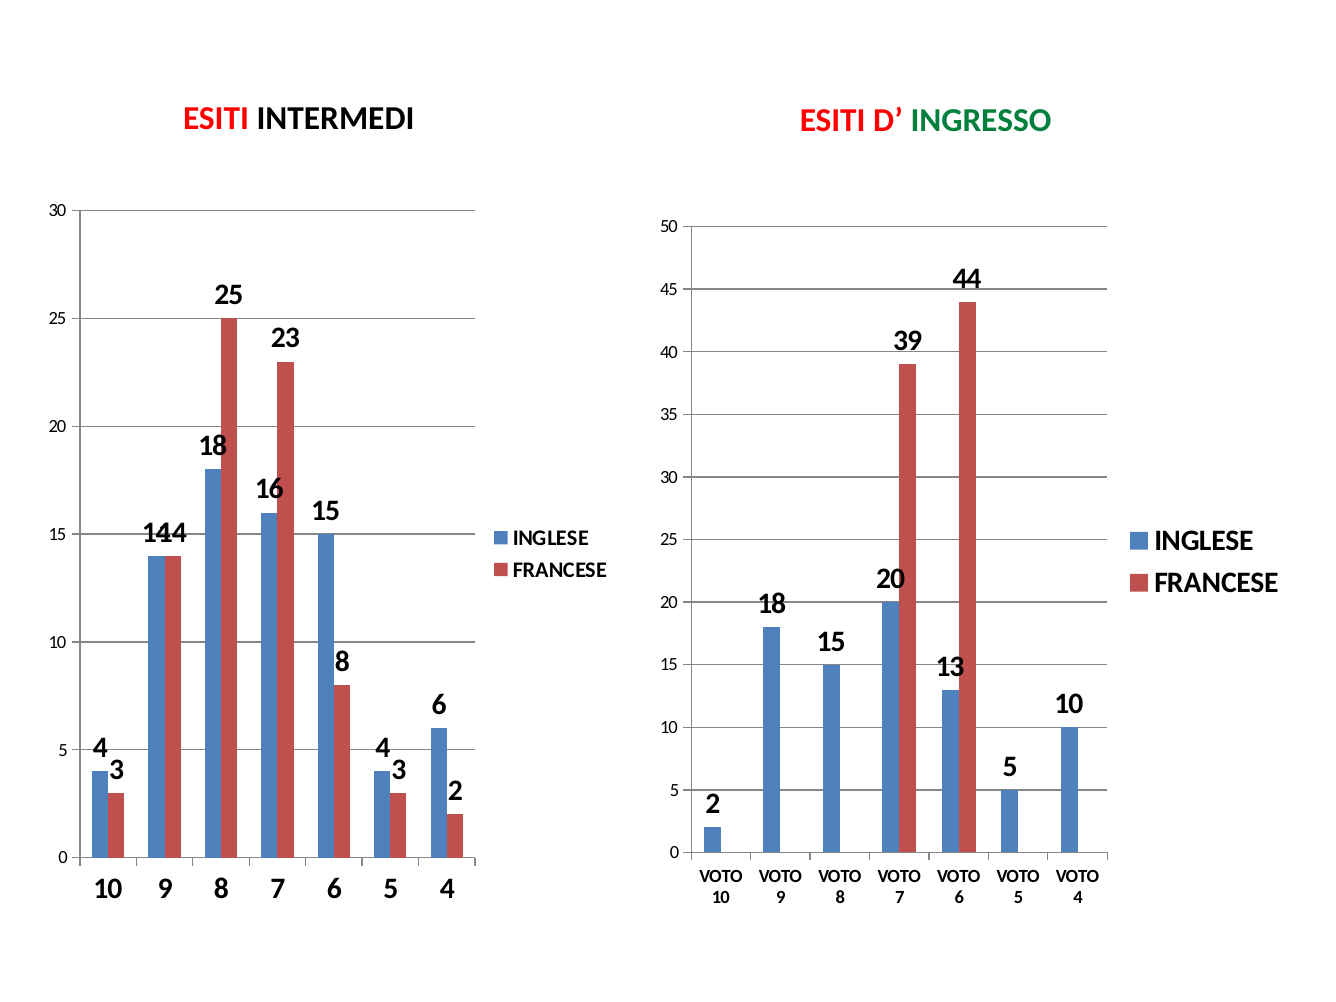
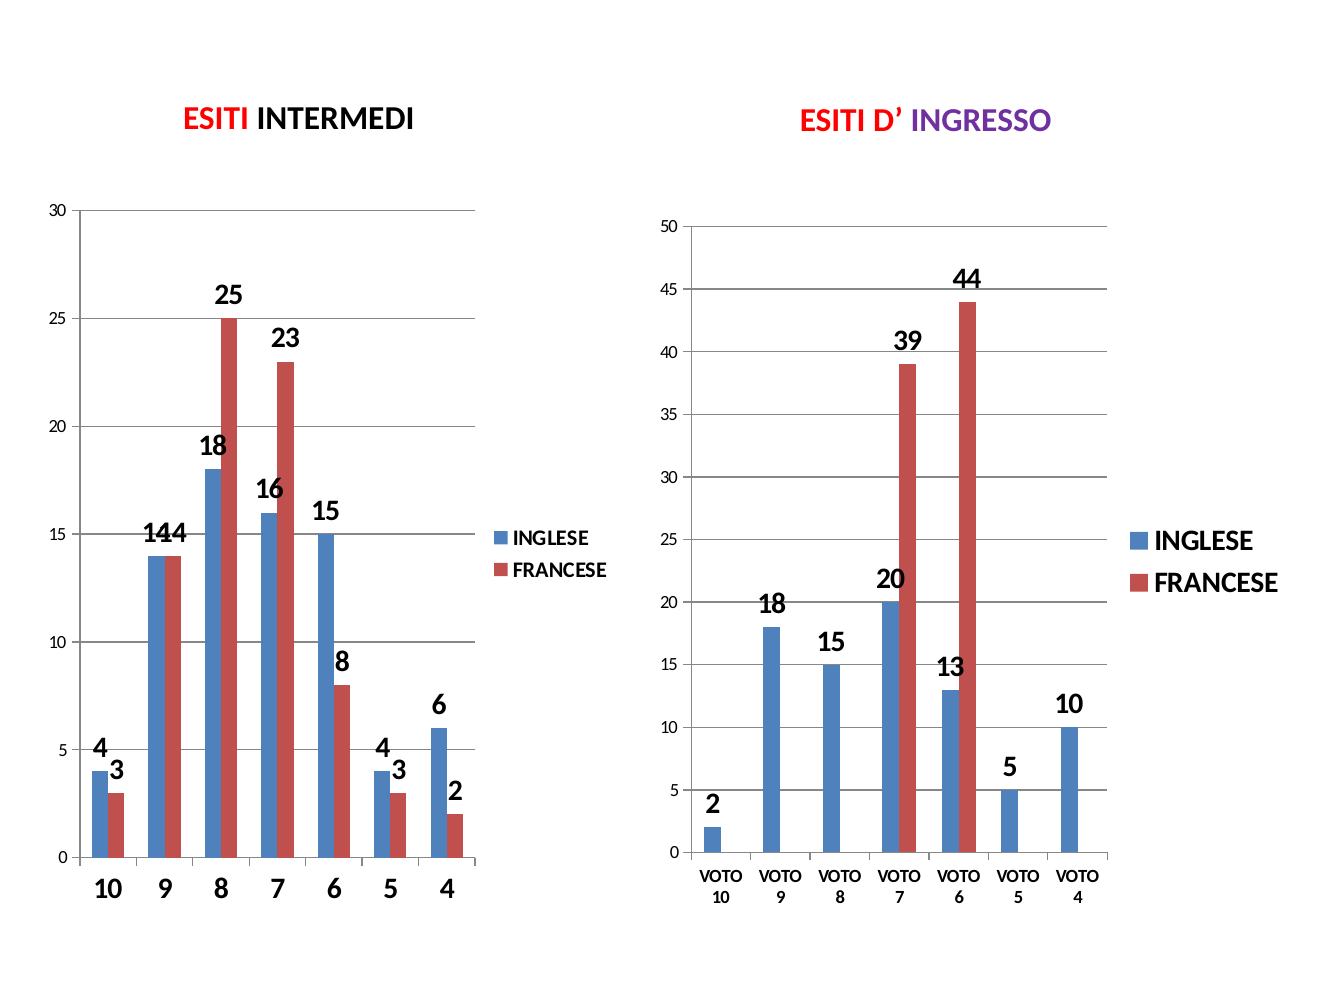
INGRESSO colour: green -> purple (981, 121)
